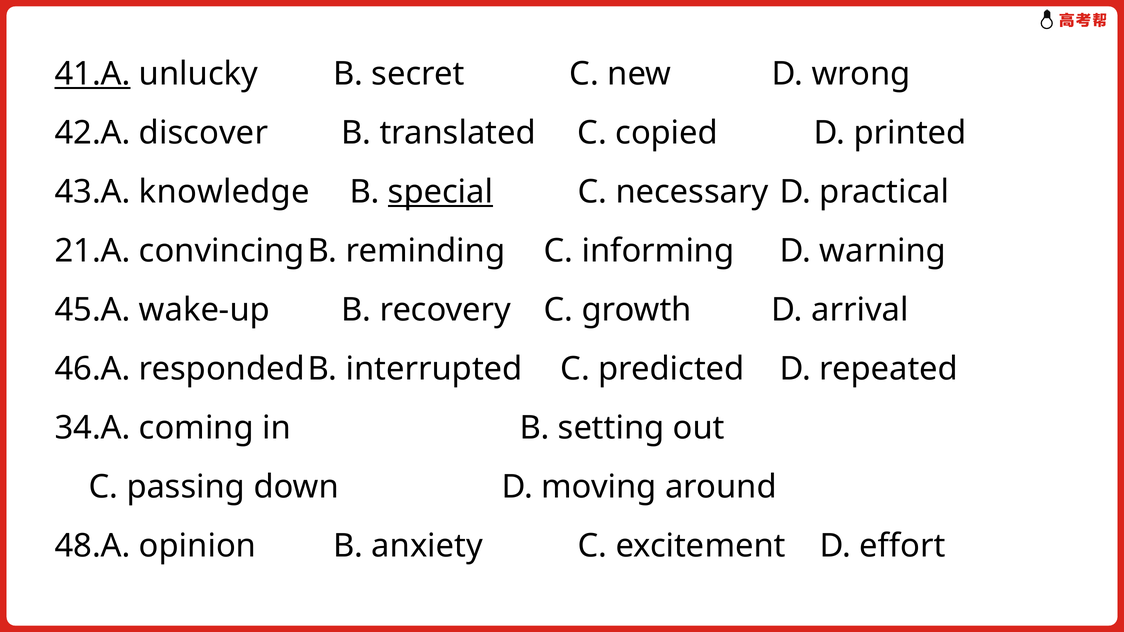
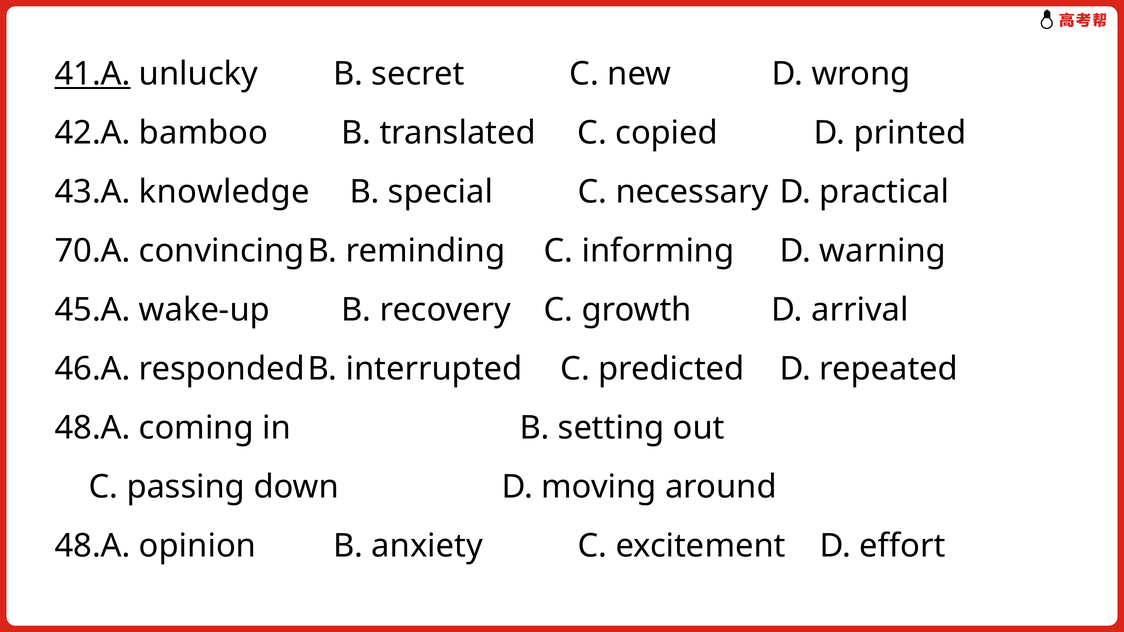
discover: discover -> bamboo (204, 133)
special underline: present -> none (440, 192)
21.A: 21.A -> 70.A (93, 251)
34.A: 34.A -> 48.A (93, 428)
